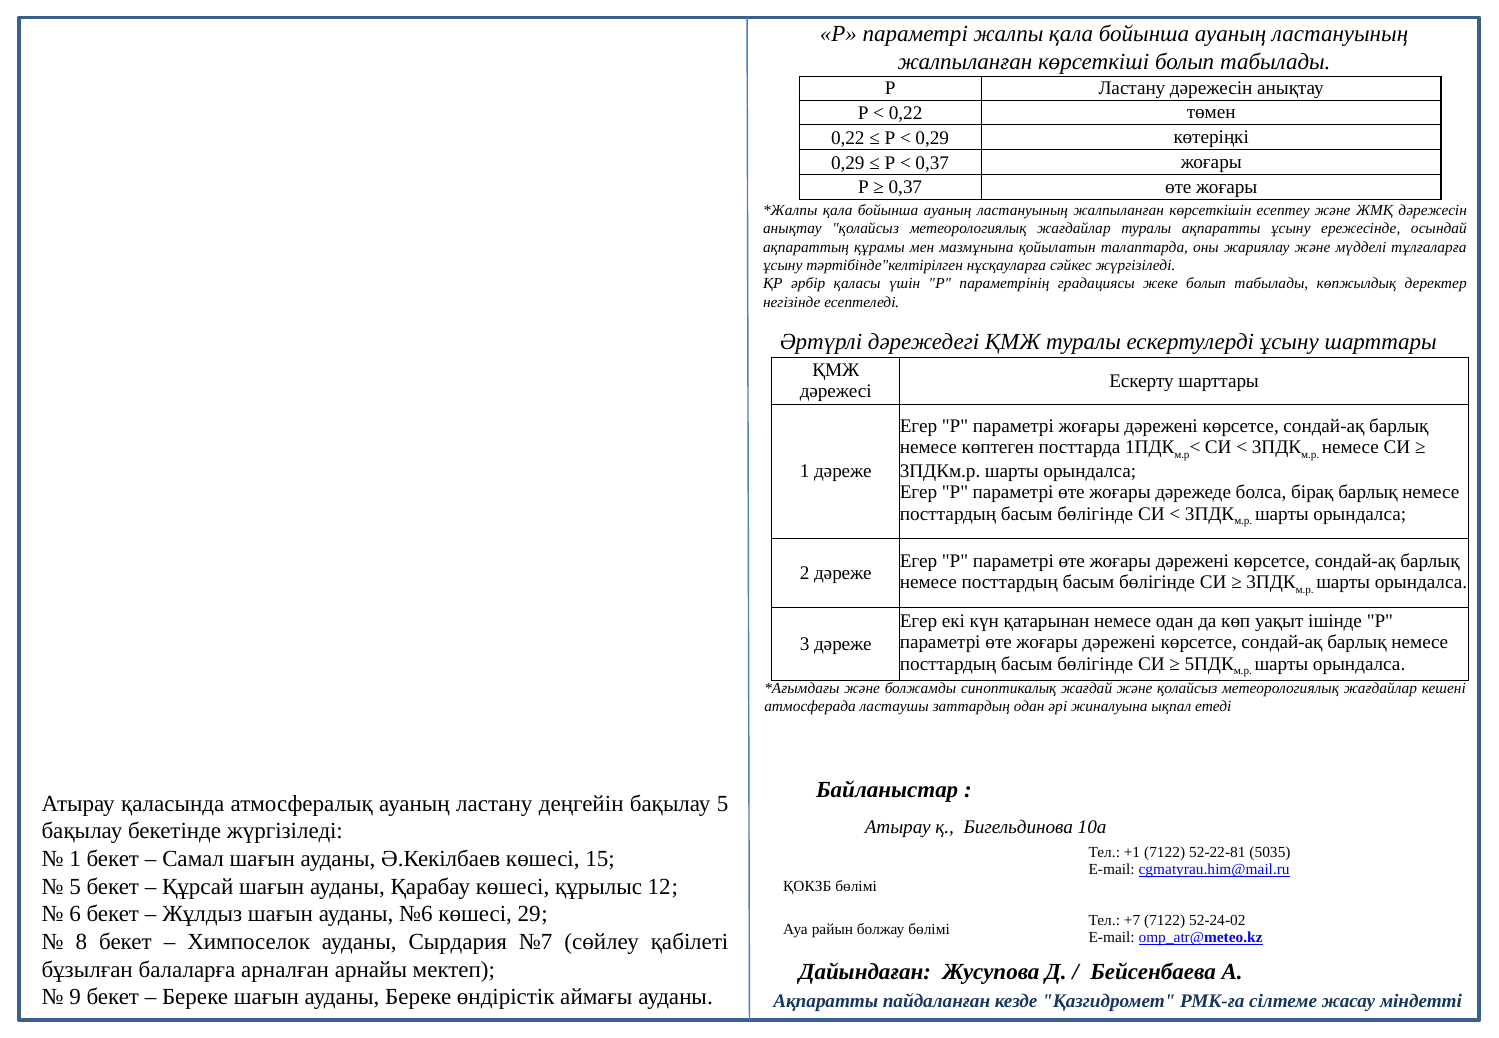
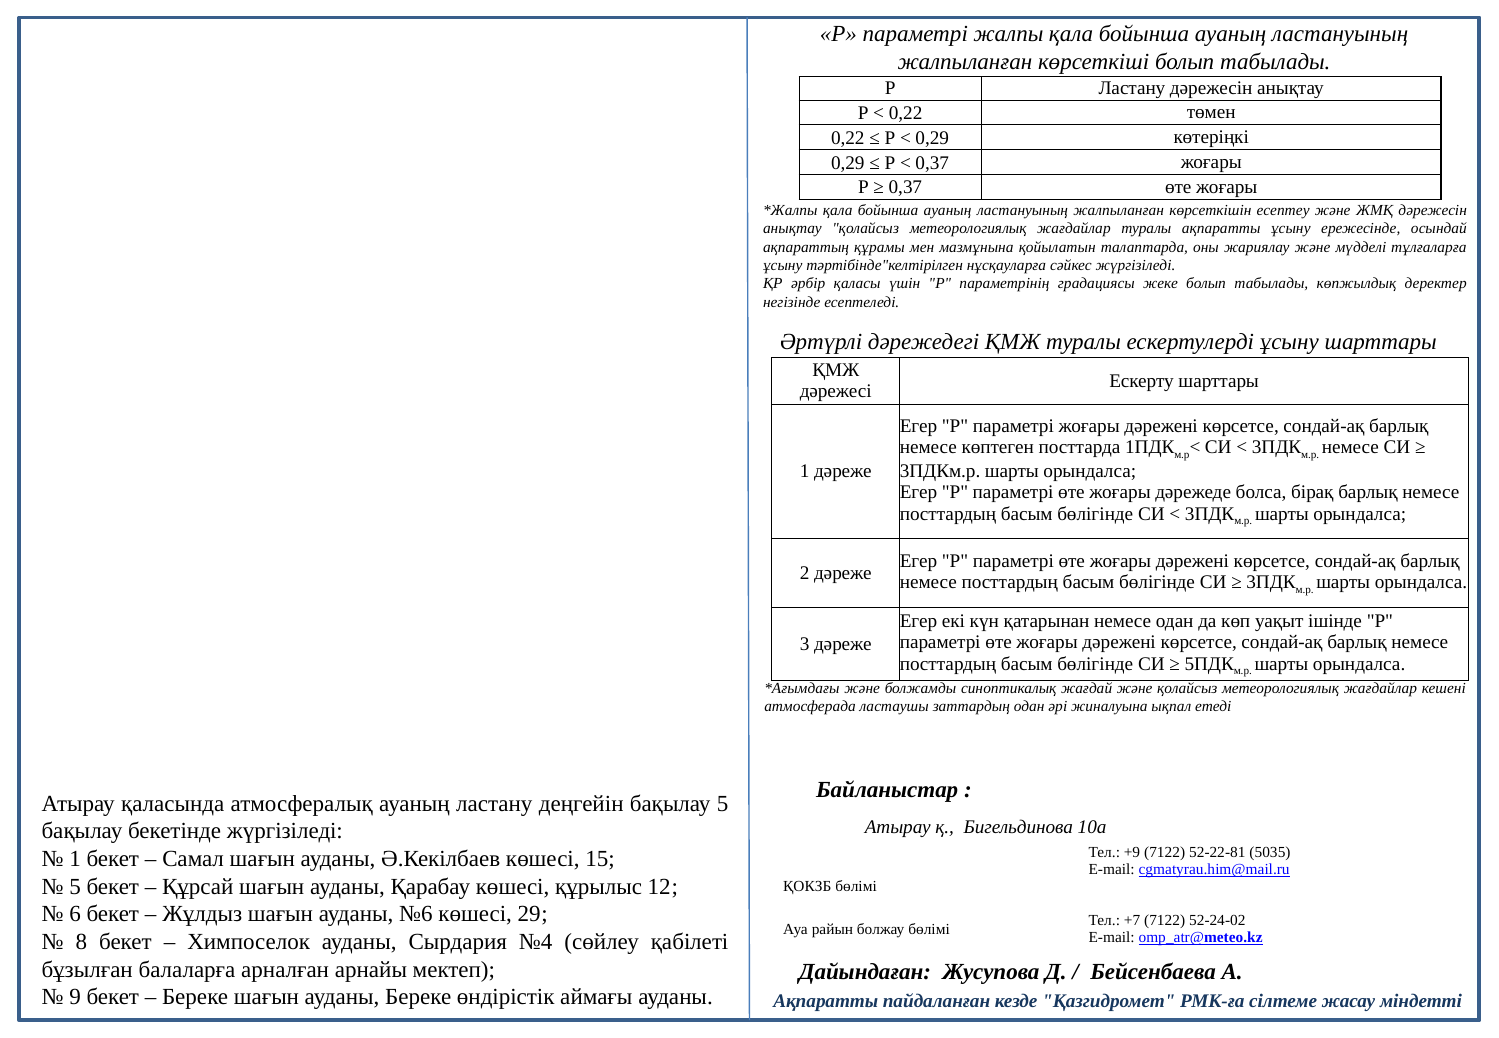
+1: +1 -> +9 (1132, 852)
№7: №7 -> №4 (536, 942)
